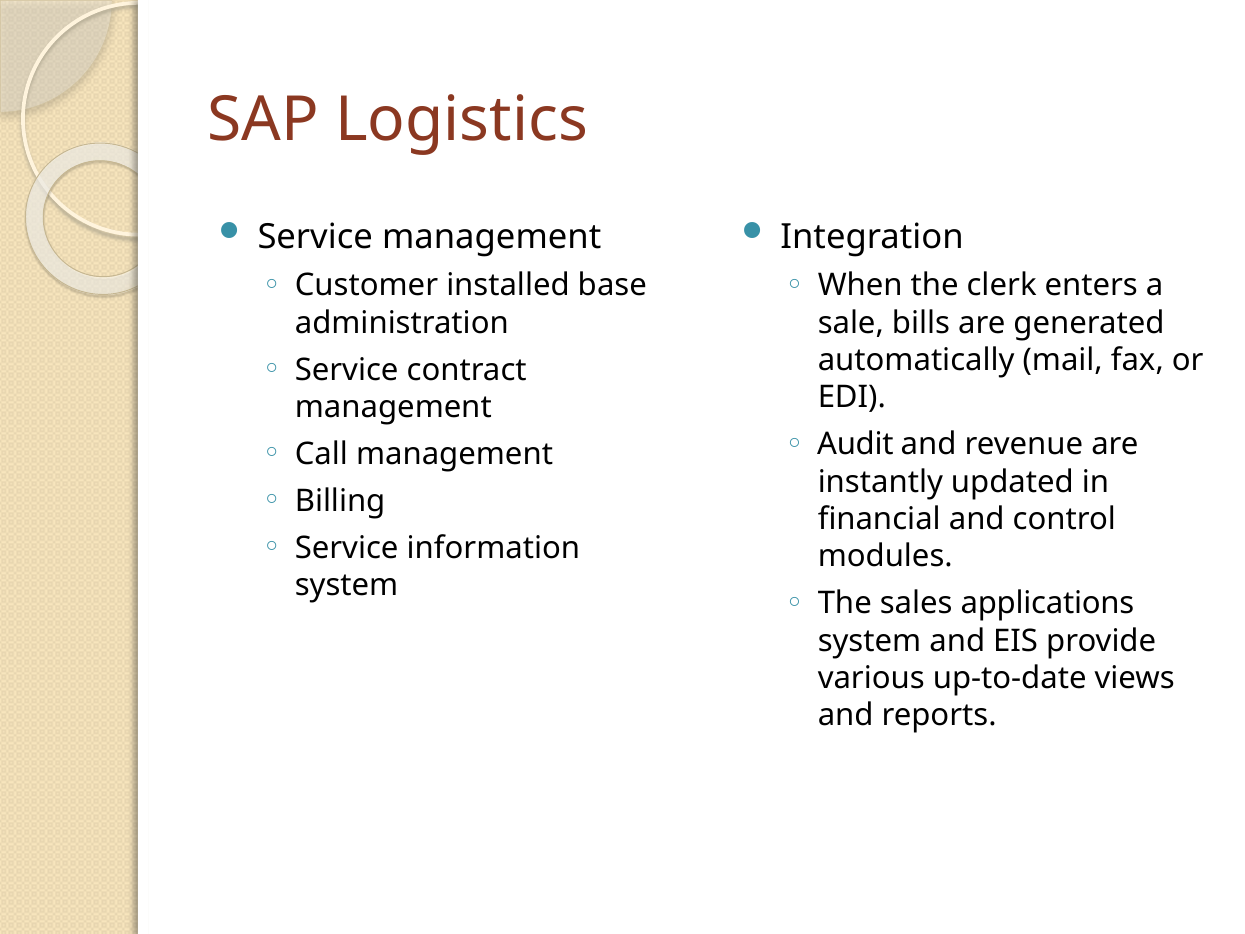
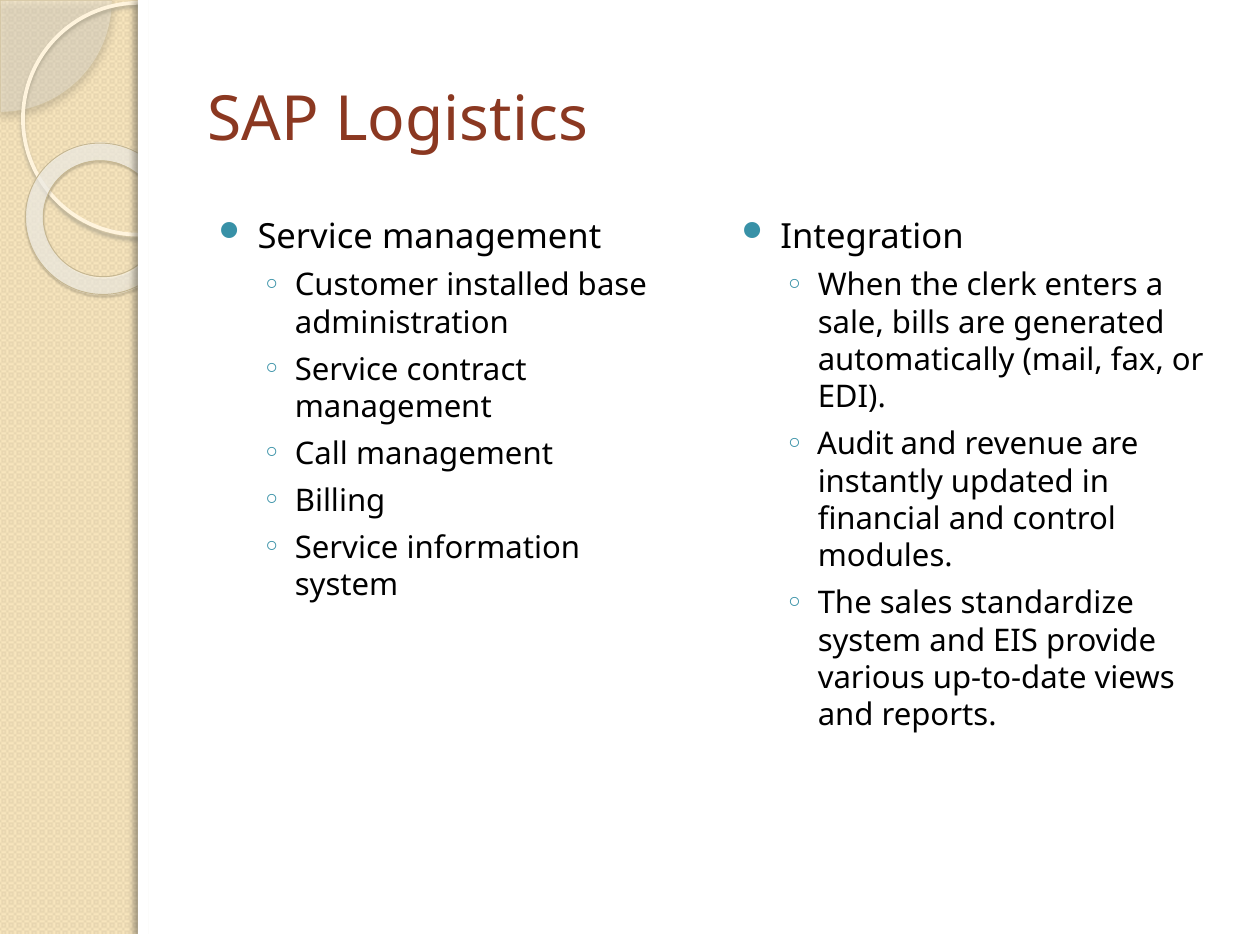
applications: applications -> standardize (1047, 603)
